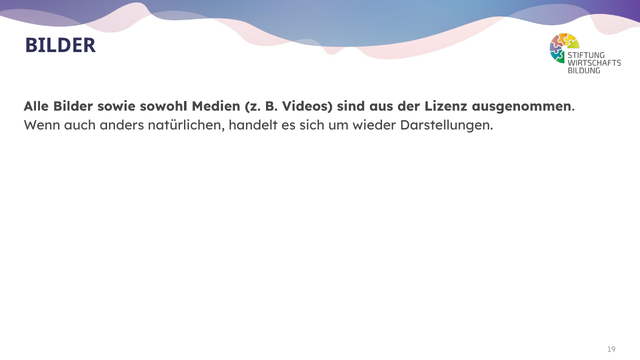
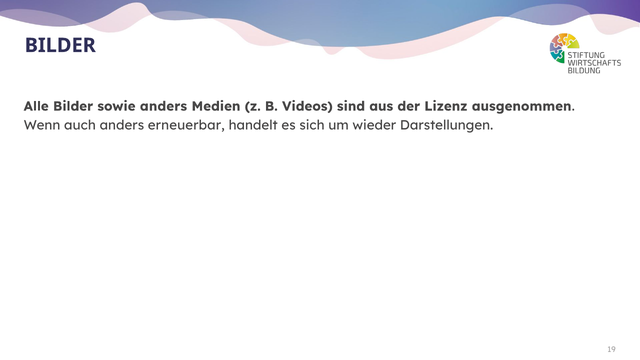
sowie sowohl: sowohl -> anders (163, 106)
natürlichen: natürlichen -> erneuerbar (186, 125)
